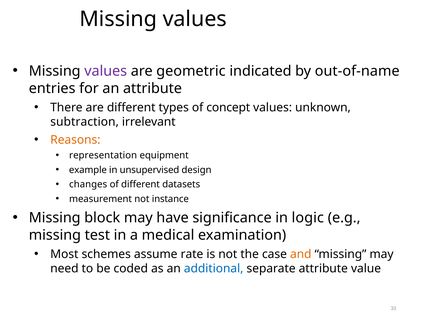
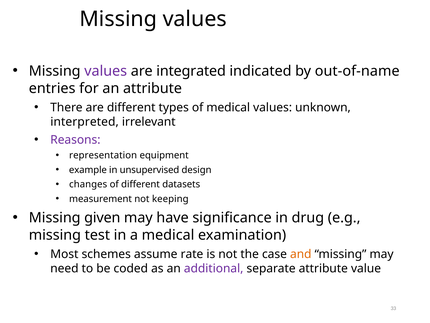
geometric: geometric -> integrated (191, 71)
of concept: concept -> medical (228, 107)
subtraction: subtraction -> interpreted (85, 122)
Reasons colour: orange -> purple (75, 140)
instance: instance -> keeping (170, 199)
block: block -> given (102, 217)
logic: logic -> drug (308, 217)
additional colour: blue -> purple (214, 268)
